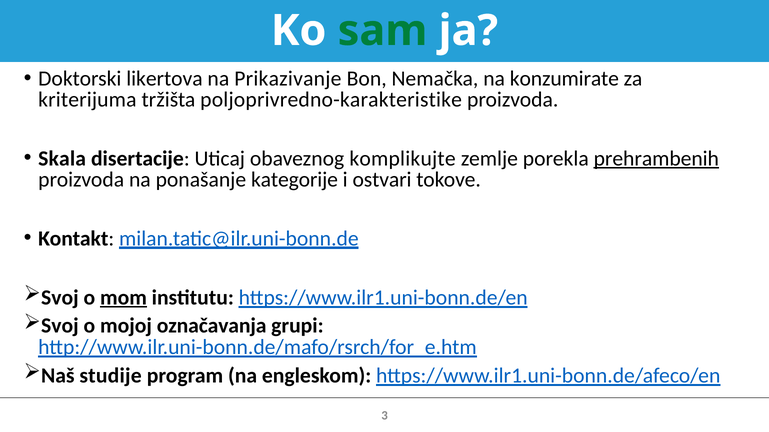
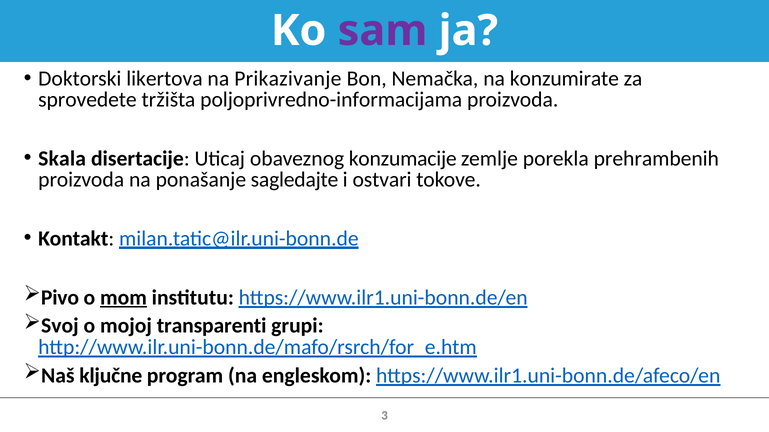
sam colour: green -> purple (383, 31)
kriterijuma: kriterijuma -> sprovedete (87, 100)
poljoprivredno-karakteristike: poljoprivredno-karakteristike -> poljoprivredno-informacijama (331, 100)
komplikujte: komplikujte -> konzumacije (403, 159)
prehrambenih underline: present -> none (656, 159)
kategorije: kategorije -> sagledajte (295, 180)
Svoj: Svoj -> Pivo (60, 298)
označavanja: označavanja -> transparenti (212, 326)
studije: studije -> ključne (111, 376)
